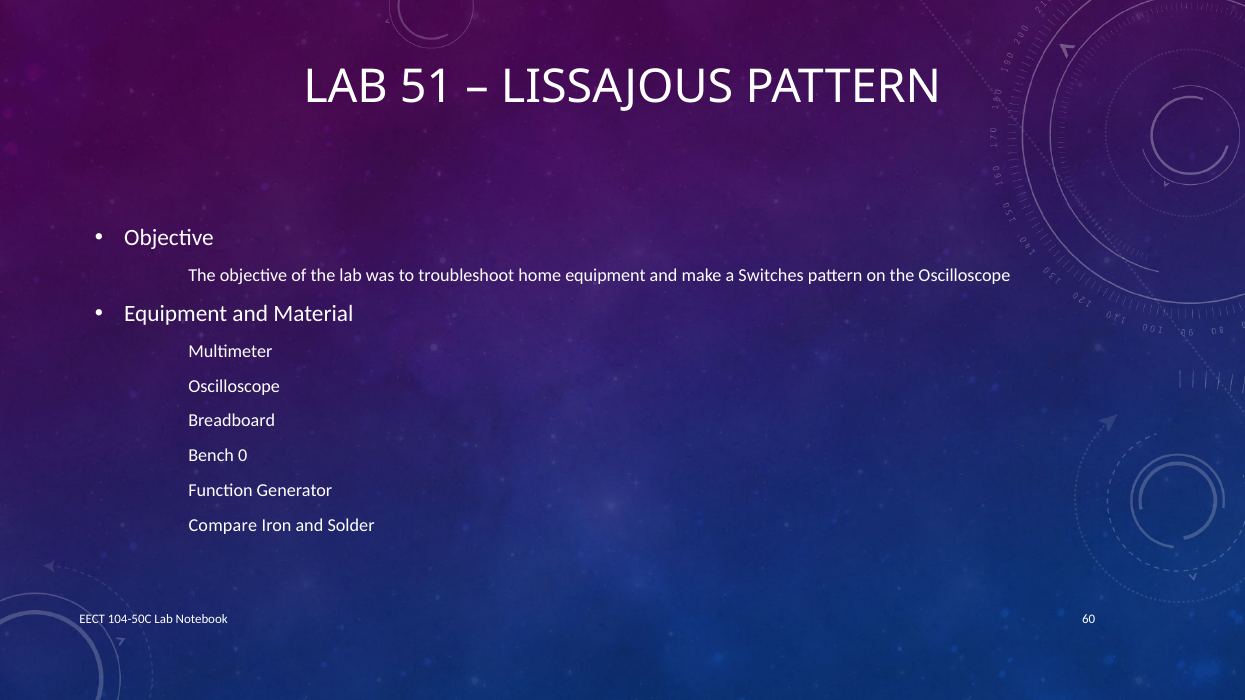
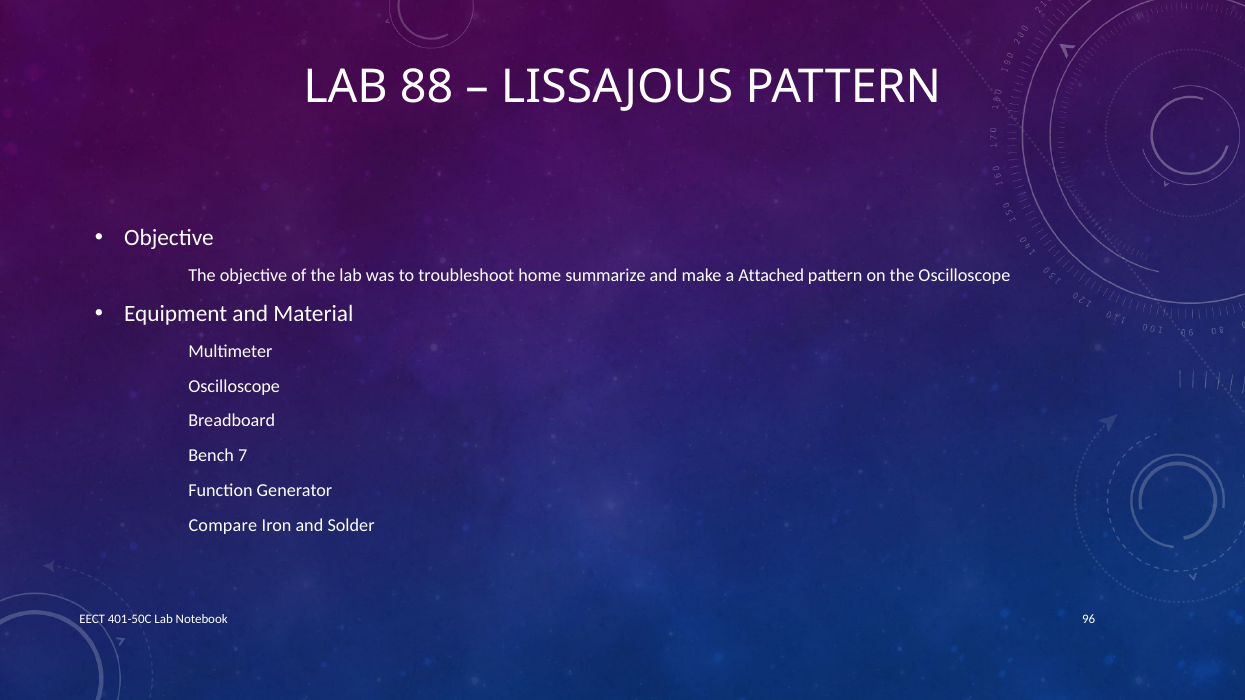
51: 51 -> 88 (427, 87)
home equipment: equipment -> summarize (605, 276)
Switches: Switches -> Attached (771, 276)
0: 0 -> 7 (243, 456)
104-50C: 104-50C -> 401-50C (130, 620)
60: 60 -> 96 (1089, 620)
